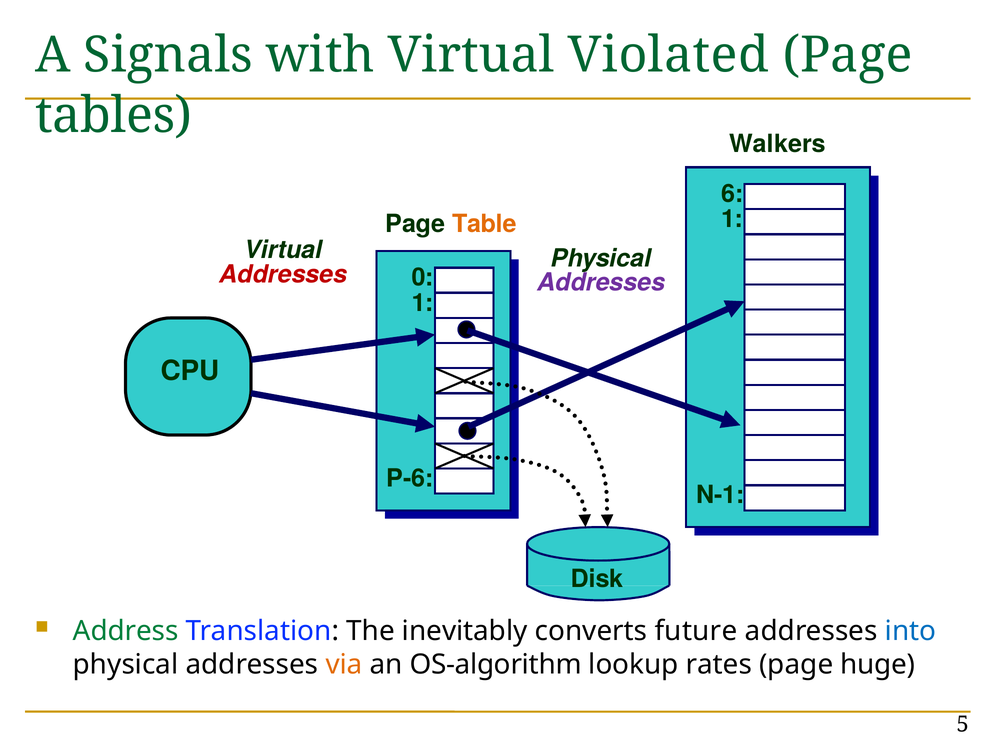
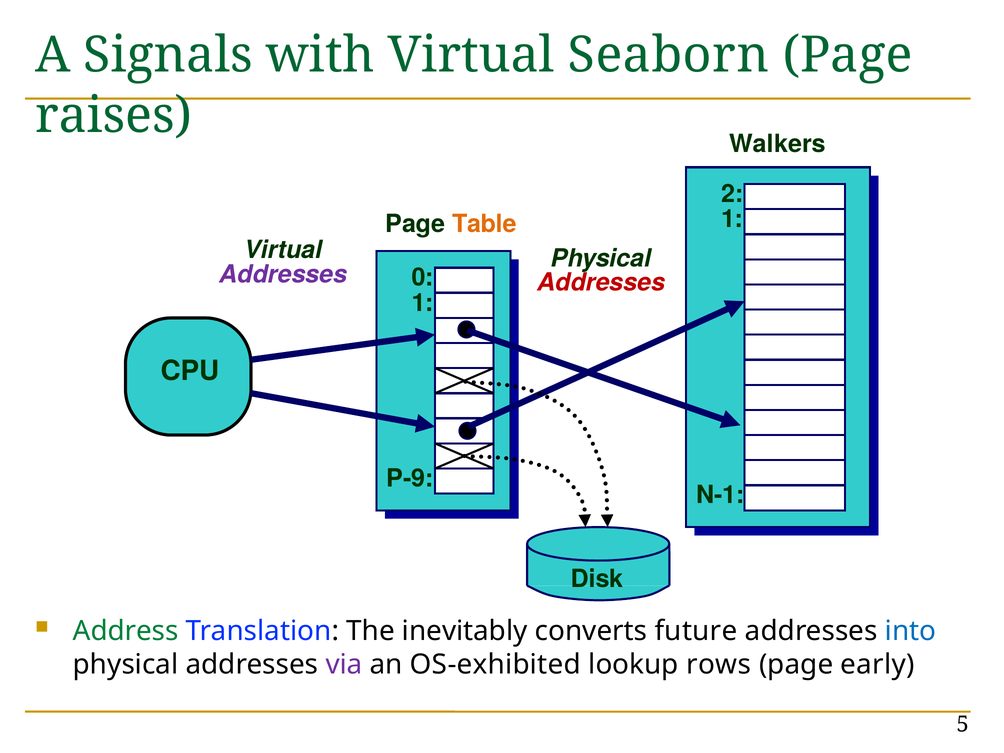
Violated: Violated -> Seaborn (668, 55)
tables: tables -> raises (114, 116)
6: 6 -> 2 (732, 194)
Addresses colour: red -> purple (283, 274)
Addresses colour: purple -> red (601, 283)
P-6: P-6 -> P-9 (410, 478)
via colour: orange -> purple (344, 664)
OS-algorithm: OS-algorithm -> OS-exhibited (495, 664)
rates: rates -> rows (719, 664)
huge: huge -> early (877, 664)
